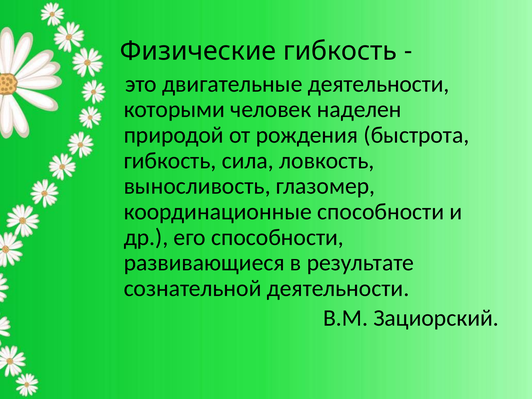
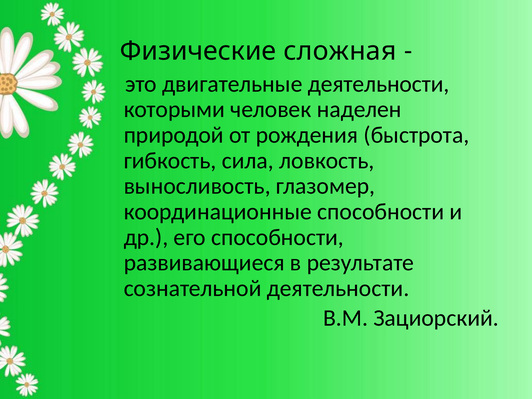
Физические гибкость: гибкость -> сложная (340, 51)
